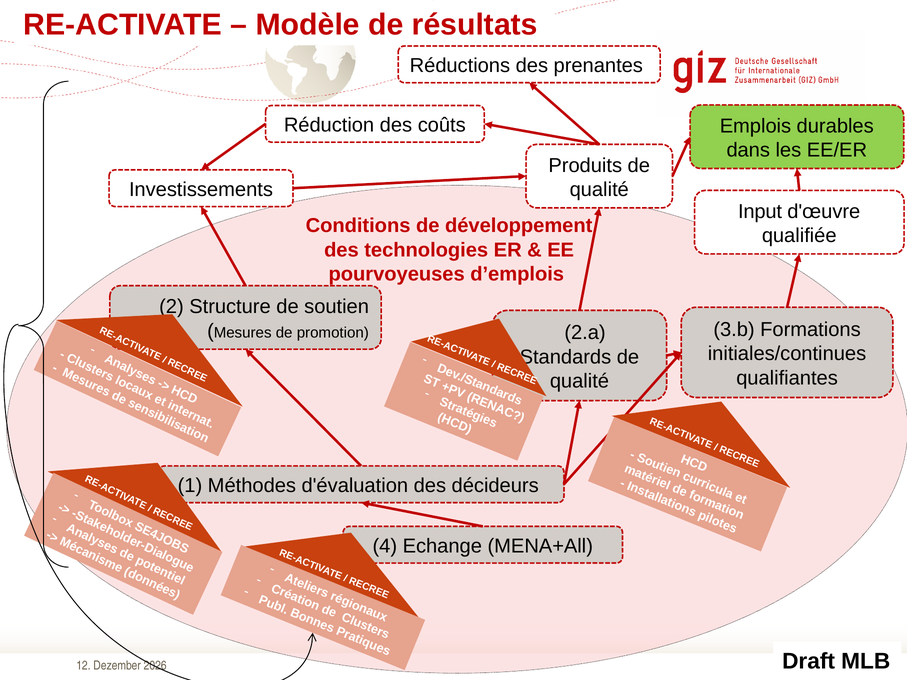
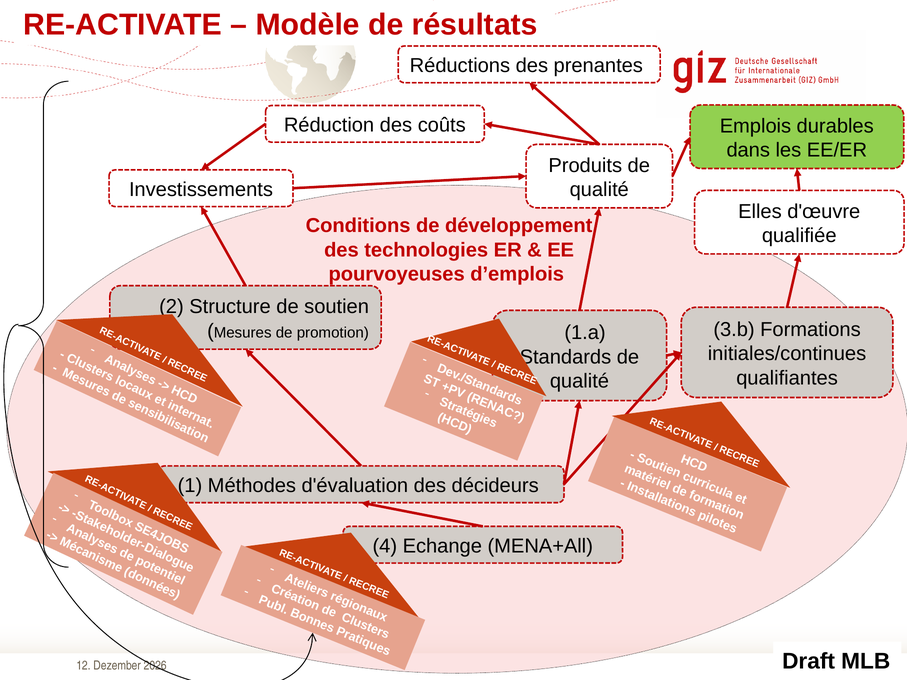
Input: Input -> Elles (760, 212)
2.a: 2.a -> 1.a (585, 333)
